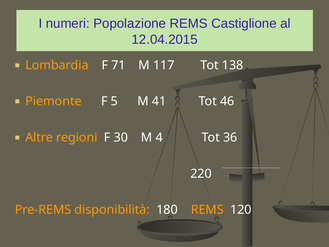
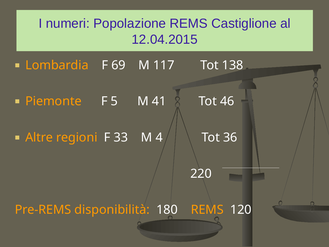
71: 71 -> 69 (118, 65)
30: 30 -> 33 (121, 138)
